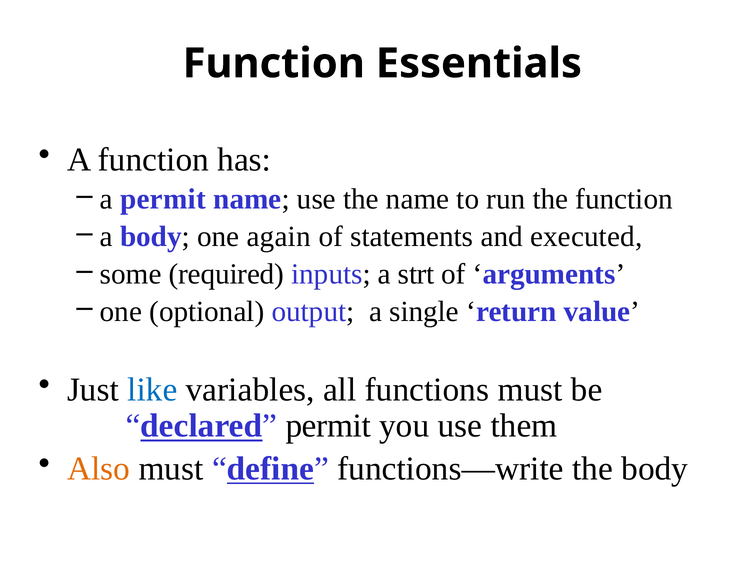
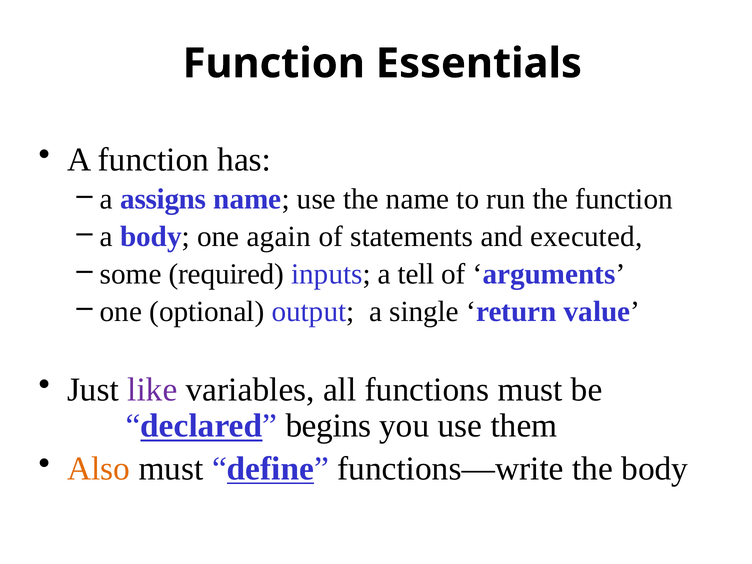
a permit: permit -> assigns (163, 199)
strt: strt -> tell (416, 274)
like colour: blue -> purple (152, 390)
declared permit: permit -> begins (328, 426)
